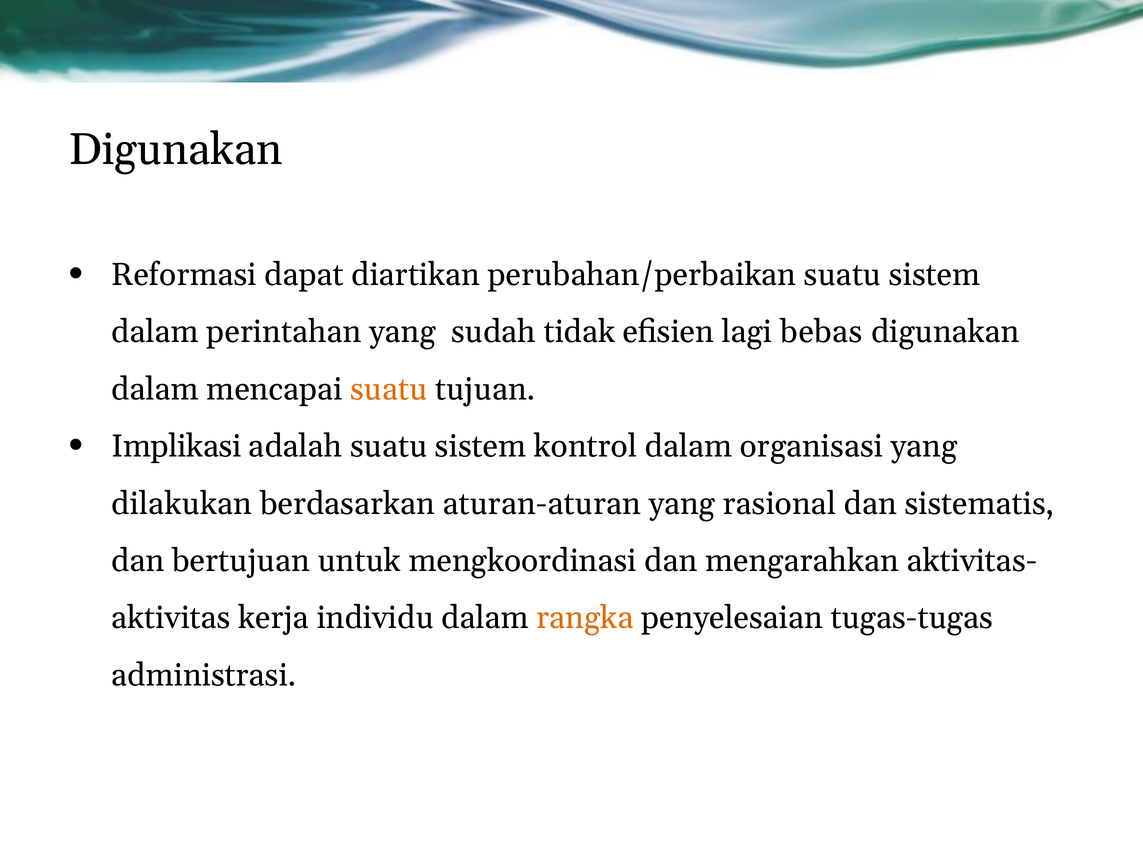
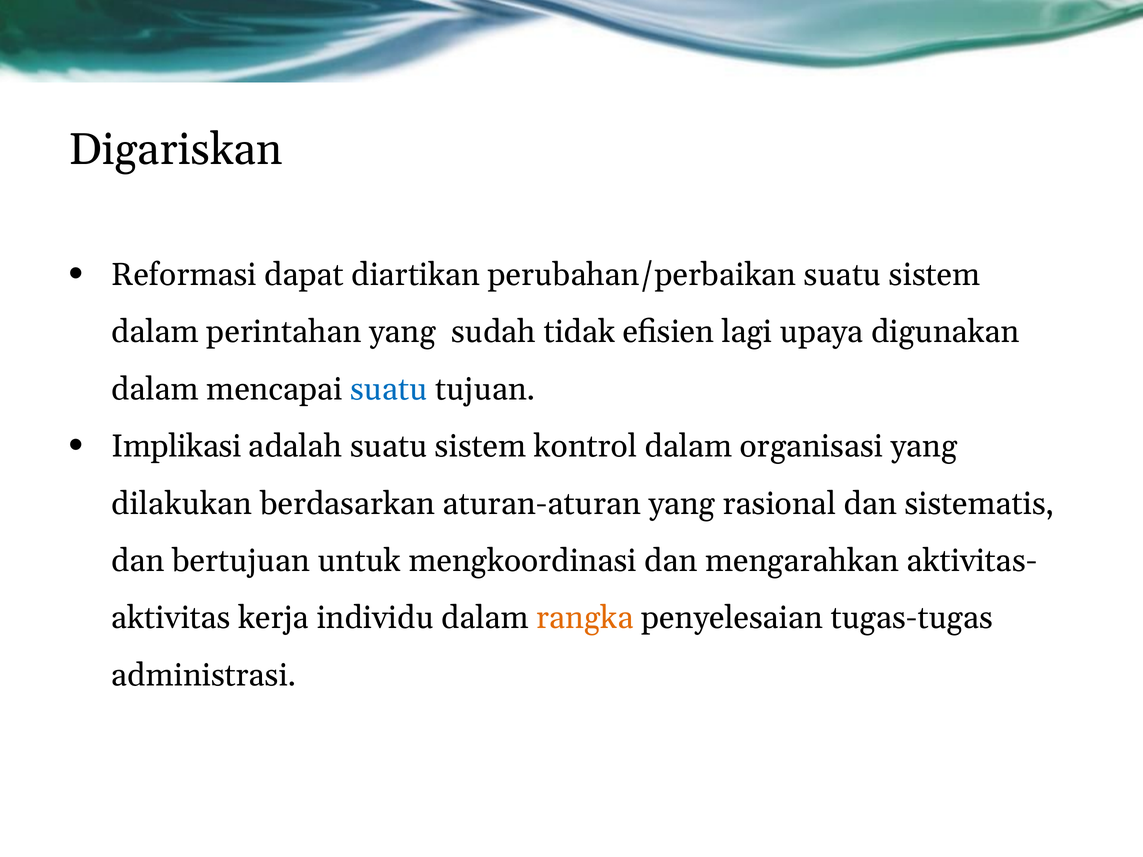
Digunakan: Digunakan -> Digariskan (175, 150)
bebas: bebas -> upaya (822, 332)
suatu colour: orange -> blue (389, 389)
